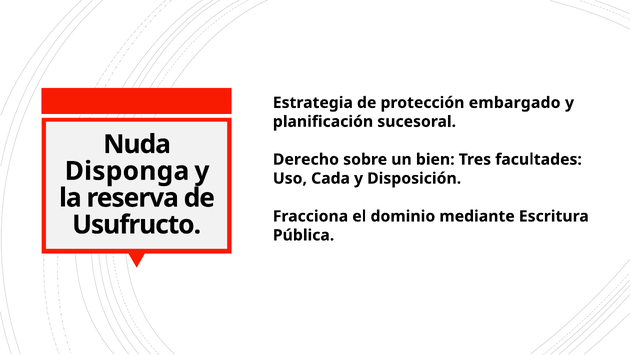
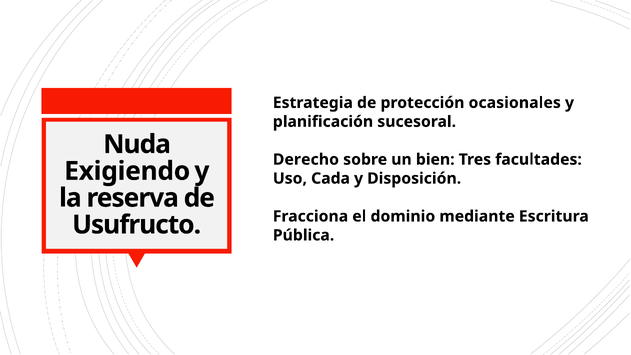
embargado: embargado -> ocasionales (515, 103)
Disponga: Disponga -> Exigiendo (127, 171)
